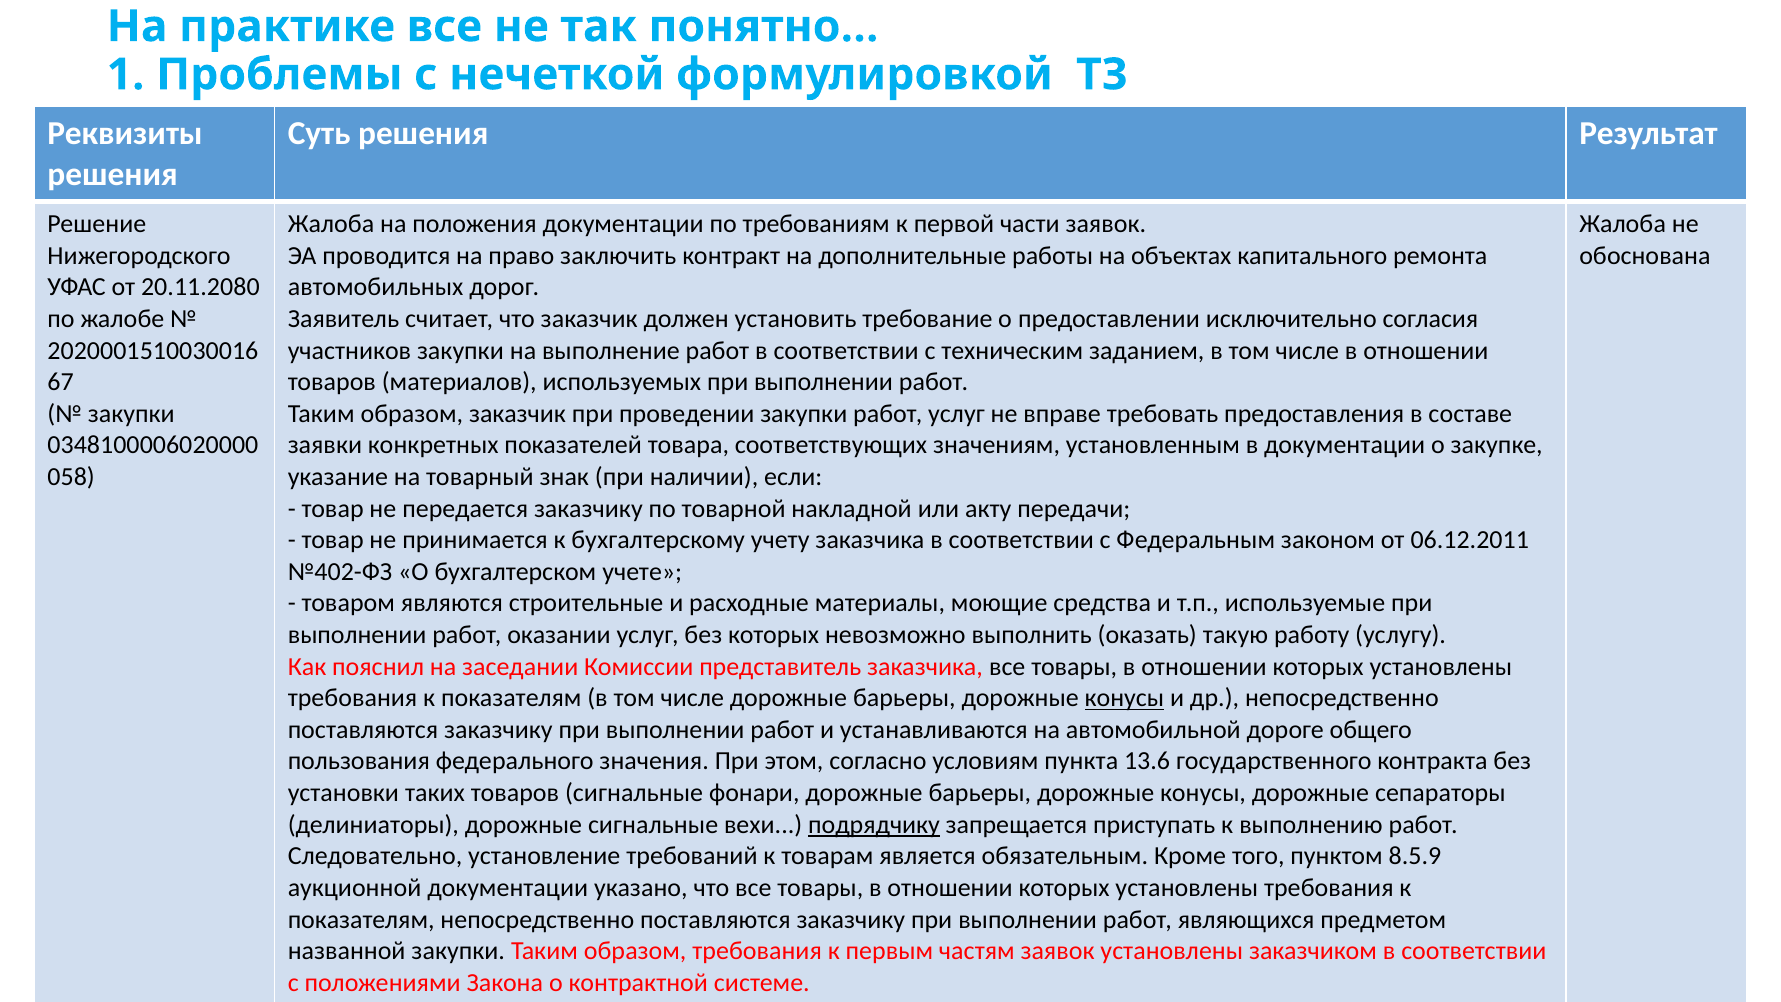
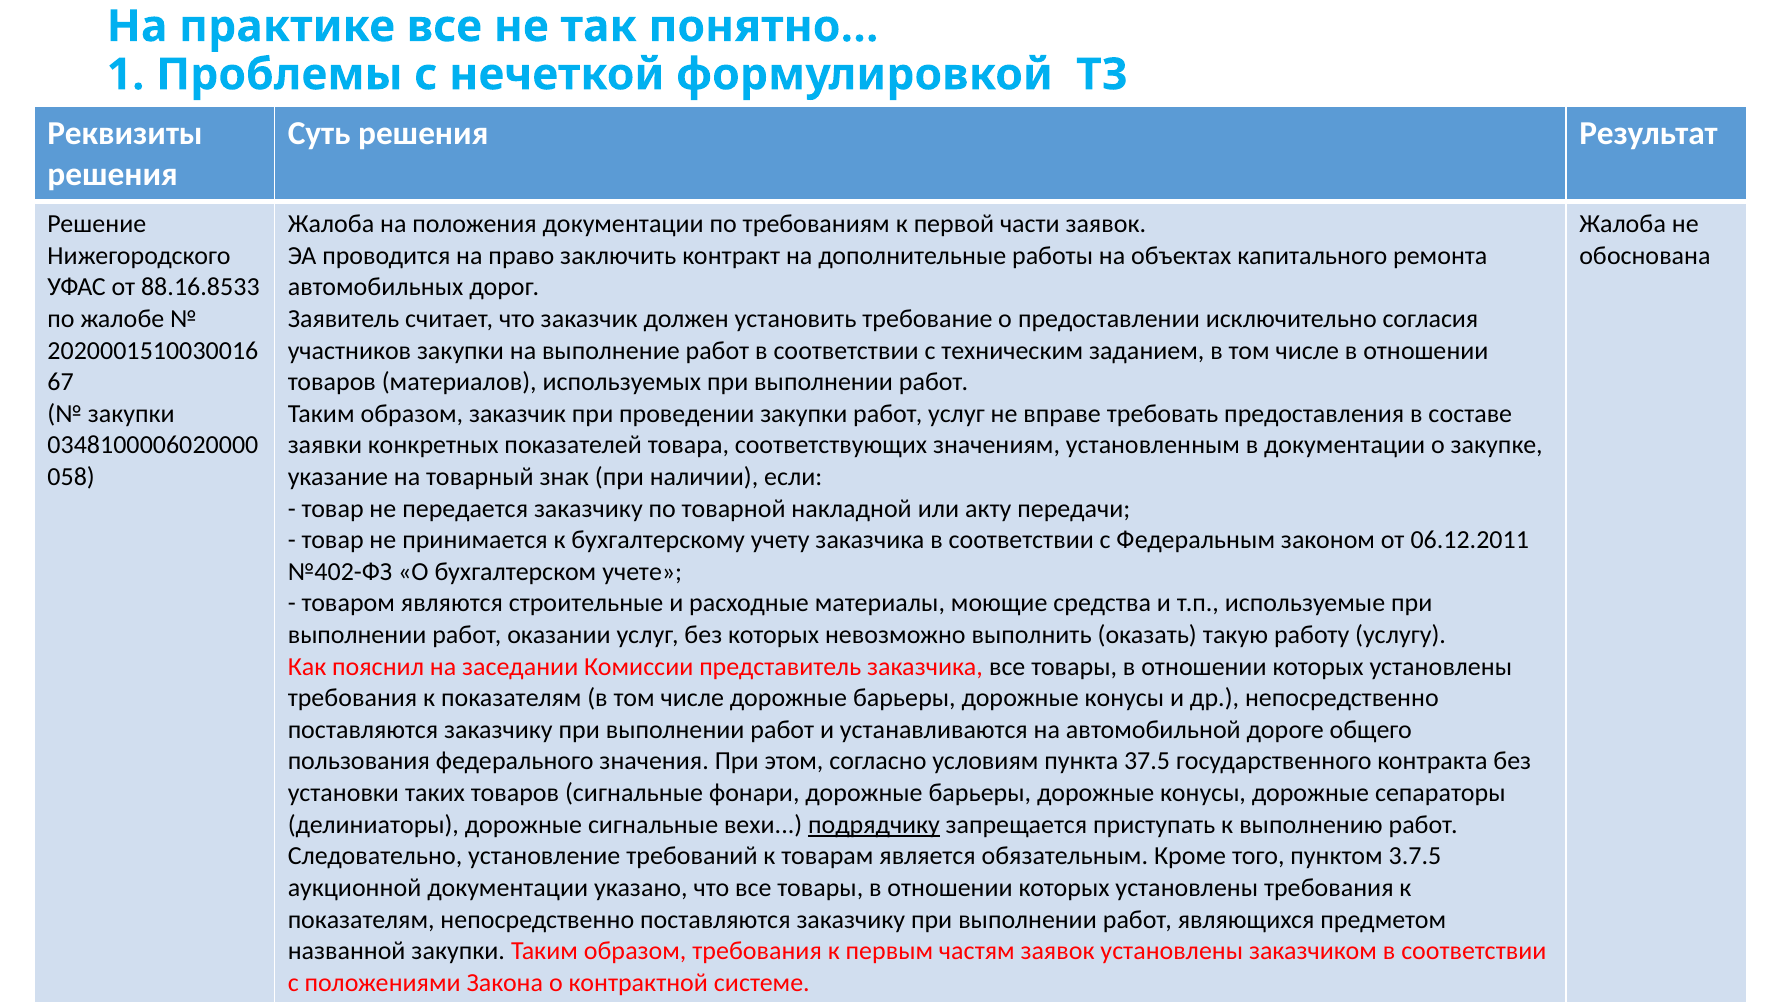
20.11.2080: 20.11.2080 -> 88.16.8533 (200, 287)
конусы underline: present -> none (1124, 698)
13.6: 13.6 -> 37.5 (1147, 761)
8.5.9: 8.5.9 -> 3.7.5 (1415, 856)
